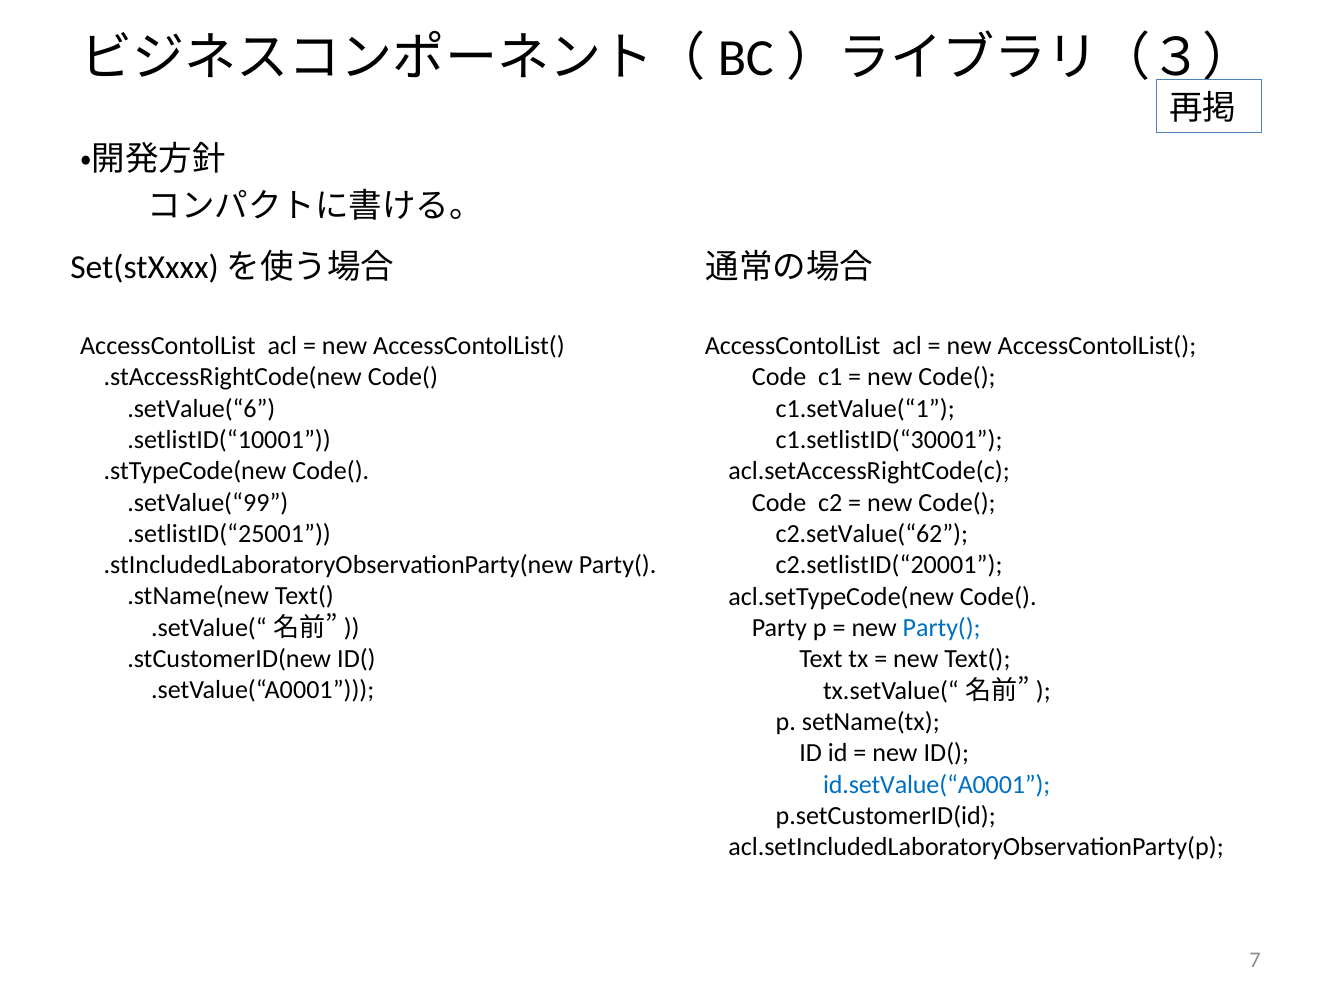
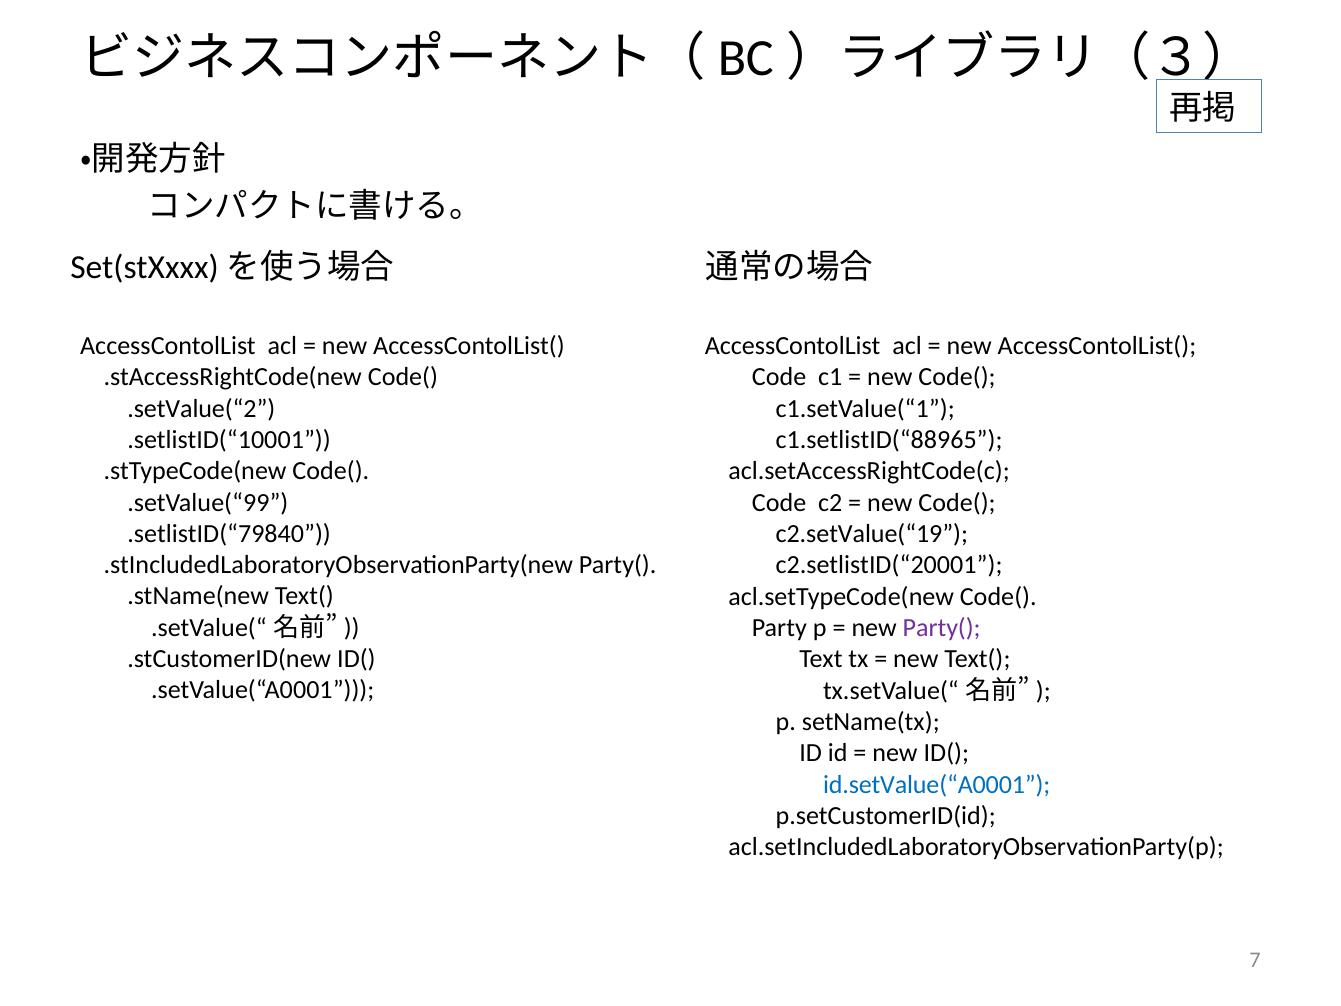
.setValue(“6: .setValue(“6 -> .setValue(“2 (201, 408)
c1.setlistID(“30001: c1.setlistID(“30001 -> c1.setlistID(“88965 (889, 440)
.setlistID(“25001: .setlistID(“25001 -> .setlistID(“79840 (229, 534)
c2.setValue(“62: c2.setValue(“62 -> c2.setValue(“19 (872, 534)
Party( colour: blue -> purple (942, 628)
